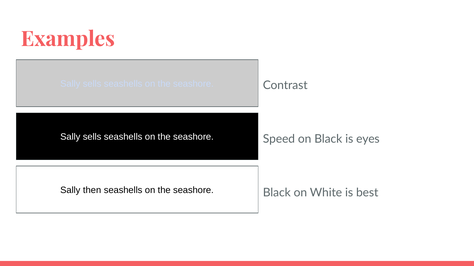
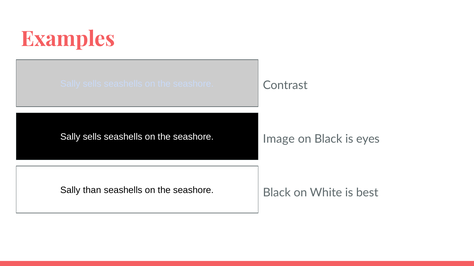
Speed: Speed -> Image (279, 139)
then: then -> than (92, 191)
